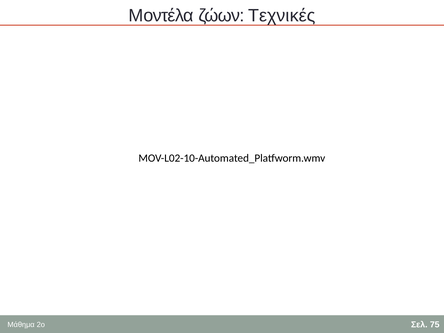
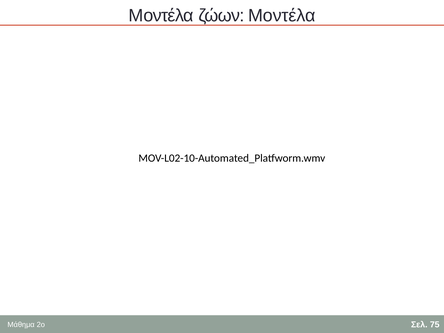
ζώων Τεχνικές: Τεχνικές -> Mοντέλα (282, 16)
